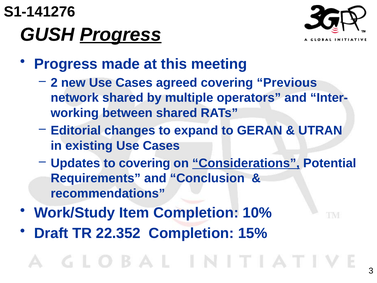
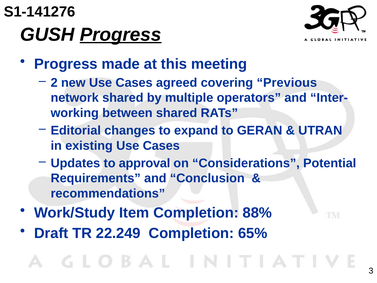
to covering: covering -> approval (145, 163)
Considerations underline: present -> none (246, 163)
10%: 10% -> 88% (257, 213)
22.352: 22.352 -> 22.249 (118, 233)
15%: 15% -> 65% (253, 233)
